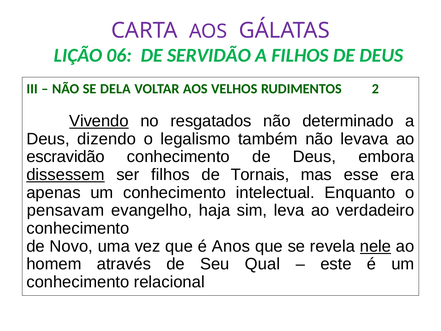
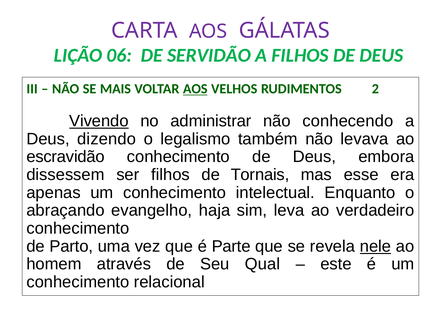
DELA: DELA -> MAIS (115, 89)
AOS underline: none -> present (195, 89)
resgatados: resgatados -> administrar (211, 121)
determinado: determinado -> conhecendo (348, 121)
dissessem underline: present -> none (66, 175)
pensavam: pensavam -> abraçando (66, 210)
Novo: Novo -> Parto (71, 246)
Anos: Anos -> Parte (231, 246)
